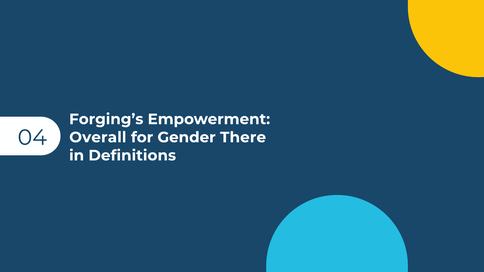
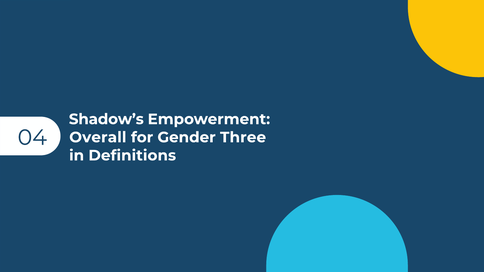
Forging’s: Forging’s -> Shadow’s (106, 119)
There: There -> Three (243, 137)
